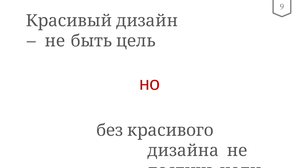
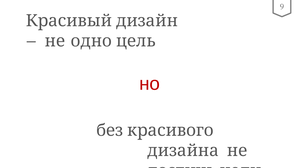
быть: быть -> одно (91, 41)
